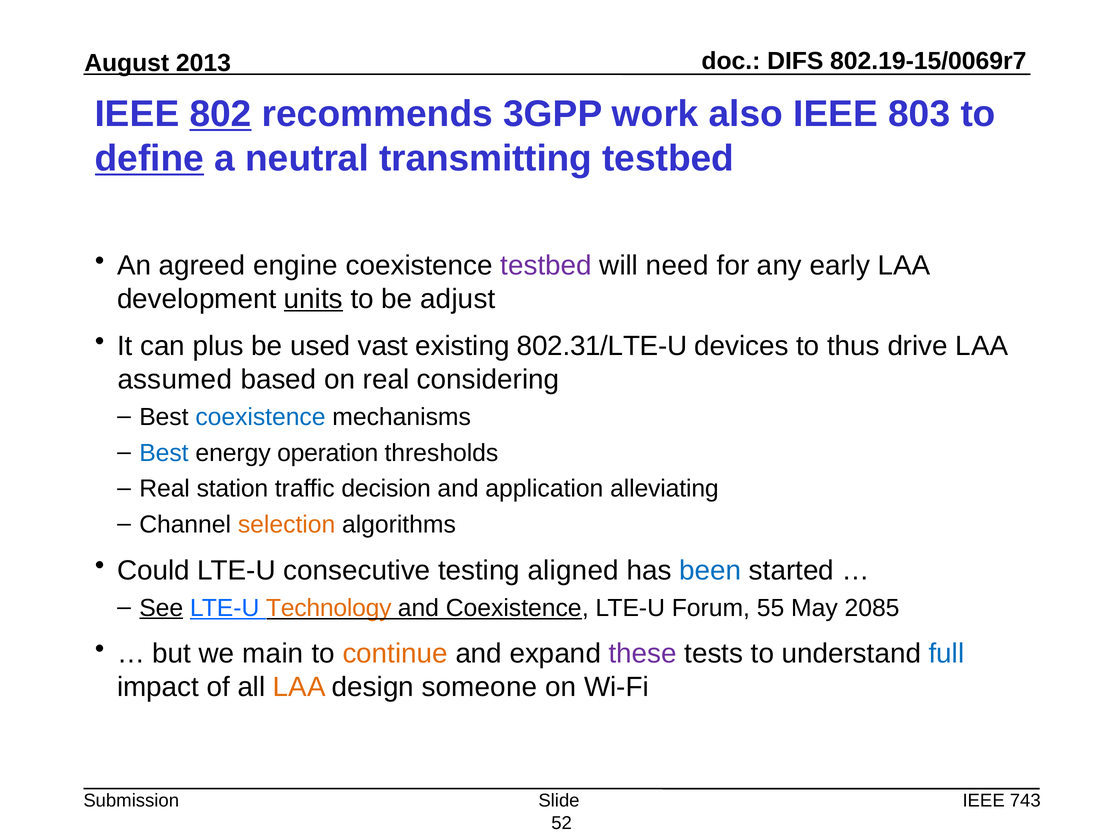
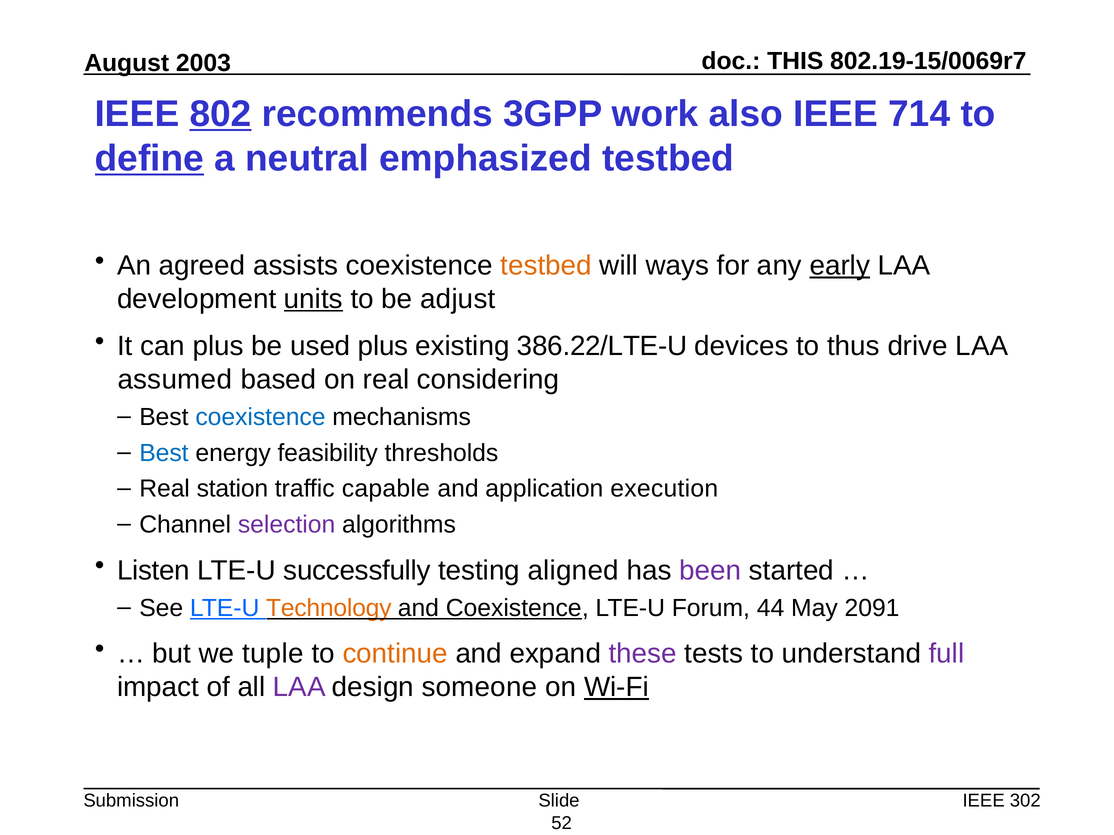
DIFS: DIFS -> THIS (795, 61)
2013: 2013 -> 2003 (203, 63)
803: 803 -> 714 (919, 114)
transmitting: transmitting -> emphasized (485, 159)
engine: engine -> assists (296, 266)
testbed colour: purple -> orange (546, 266)
need: need -> ways (677, 266)
early underline: none -> present (840, 266)
used vast: vast -> plus (383, 346)
802.31/LTE-U: 802.31/LTE-U -> 386.22/LTE-U (602, 346)
operation: operation -> feasibility (328, 453)
decision: decision -> capable (386, 489)
alleviating: alleviating -> execution (664, 489)
selection colour: orange -> purple (287, 525)
Could: Could -> Listen (153, 571)
consecutive: consecutive -> successfully (357, 571)
been colour: blue -> purple (710, 571)
See underline: present -> none (161, 608)
55: 55 -> 44 (771, 608)
2085: 2085 -> 2091 (872, 608)
main: main -> tuple (273, 654)
full colour: blue -> purple (947, 654)
LAA colour: orange -> purple (299, 687)
Wi-Fi underline: none -> present (616, 687)
743: 743 -> 302 (1025, 801)
